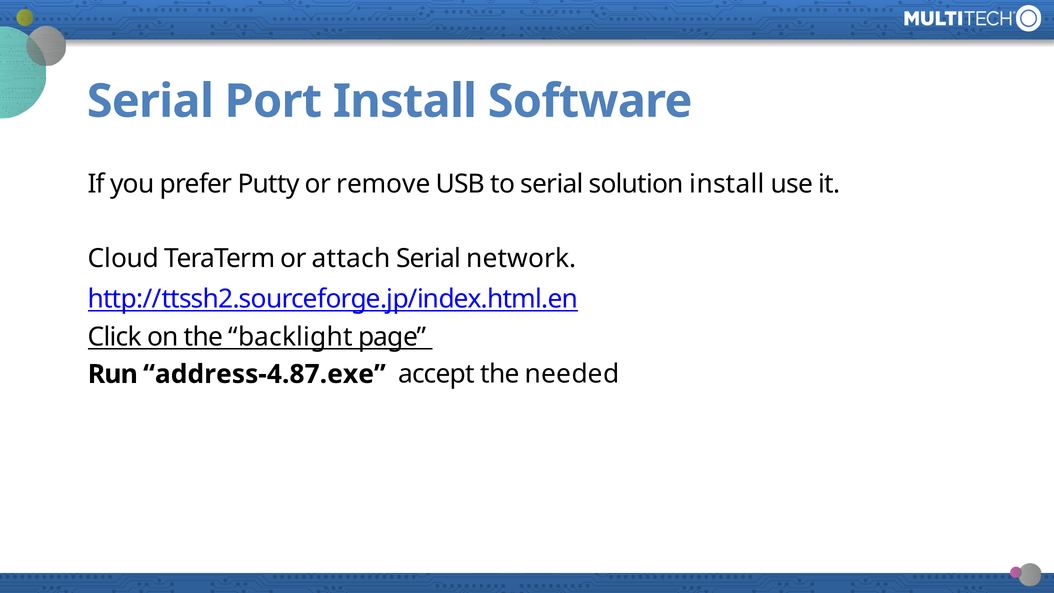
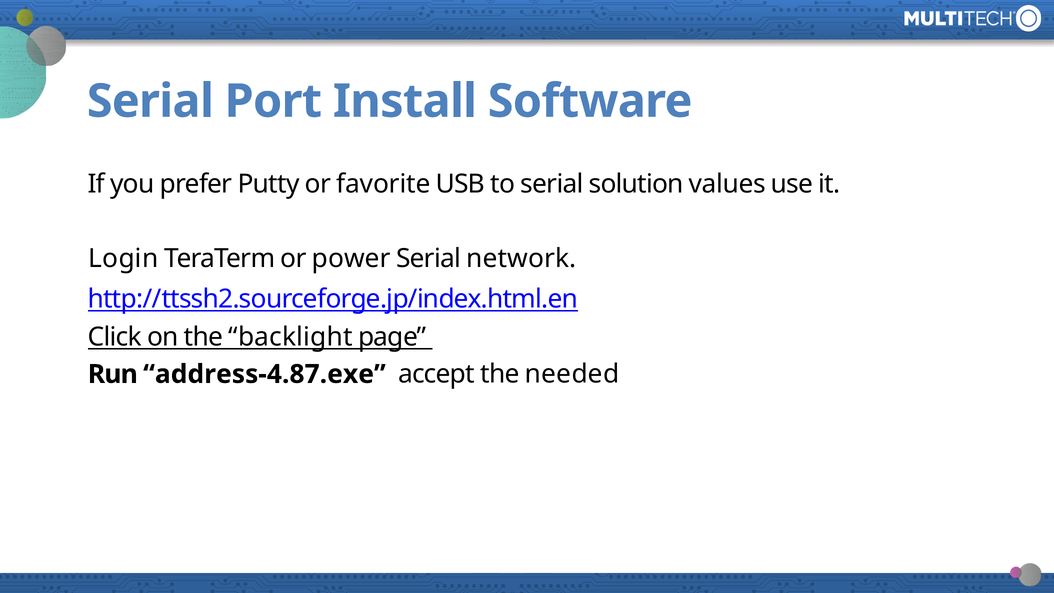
remove: remove -> favorite (383, 184)
solution install: install -> values (727, 184)
Cloud: Cloud -> Login (123, 259)
attach: attach -> power (351, 259)
